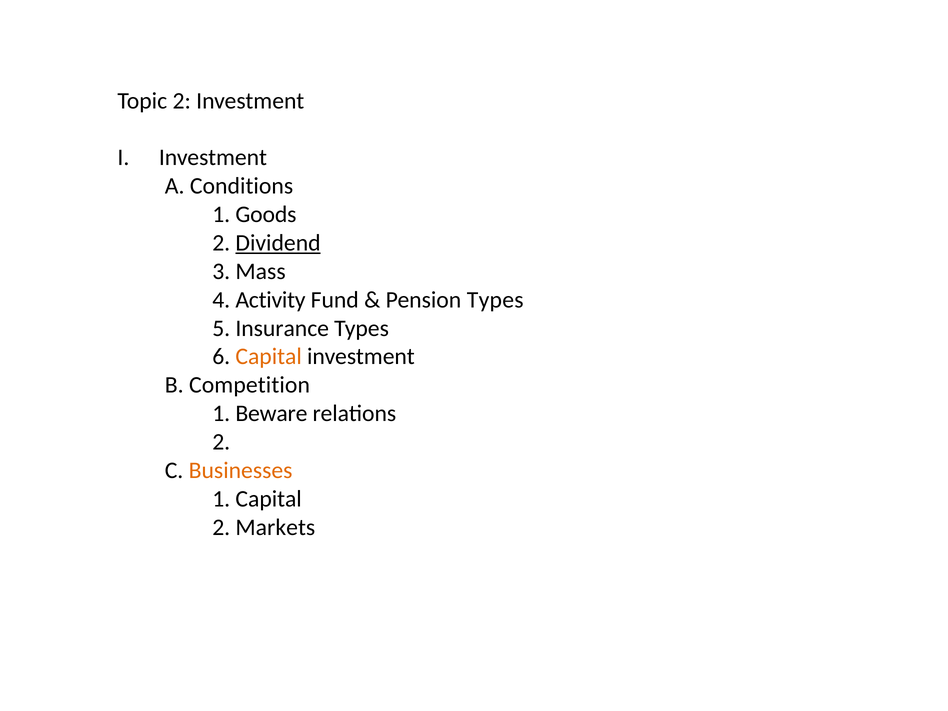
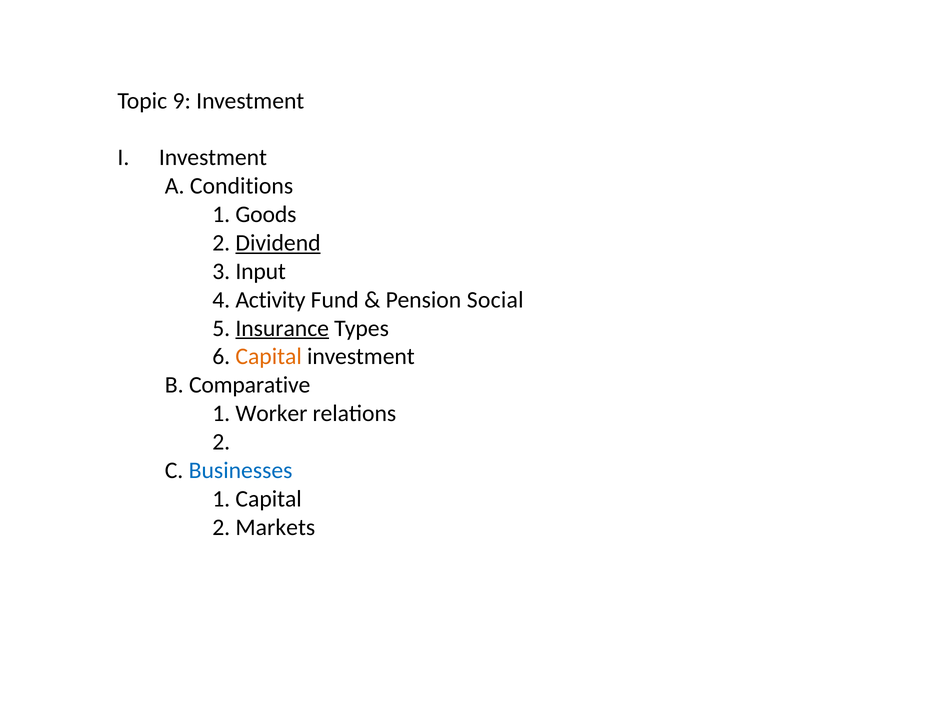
Topic 2: 2 -> 9 (182, 101)
Mass: Mass -> Input (261, 271)
Pension Types: Types -> Social (495, 300)
Insurance underline: none -> present (282, 328)
Competition: Competition -> Comparative (250, 385)
Beware: Beware -> Worker (271, 414)
Businesses colour: orange -> blue (241, 470)
